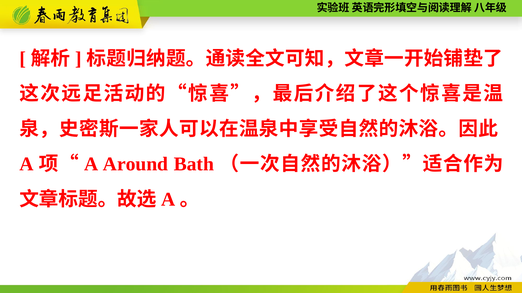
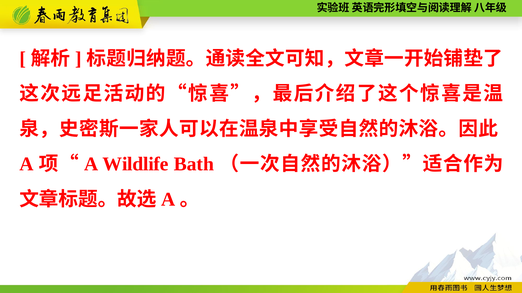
Around: Around -> Wildlife (136, 164)
